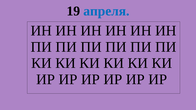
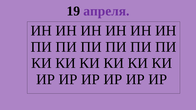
апреля colour: blue -> purple (106, 11)
